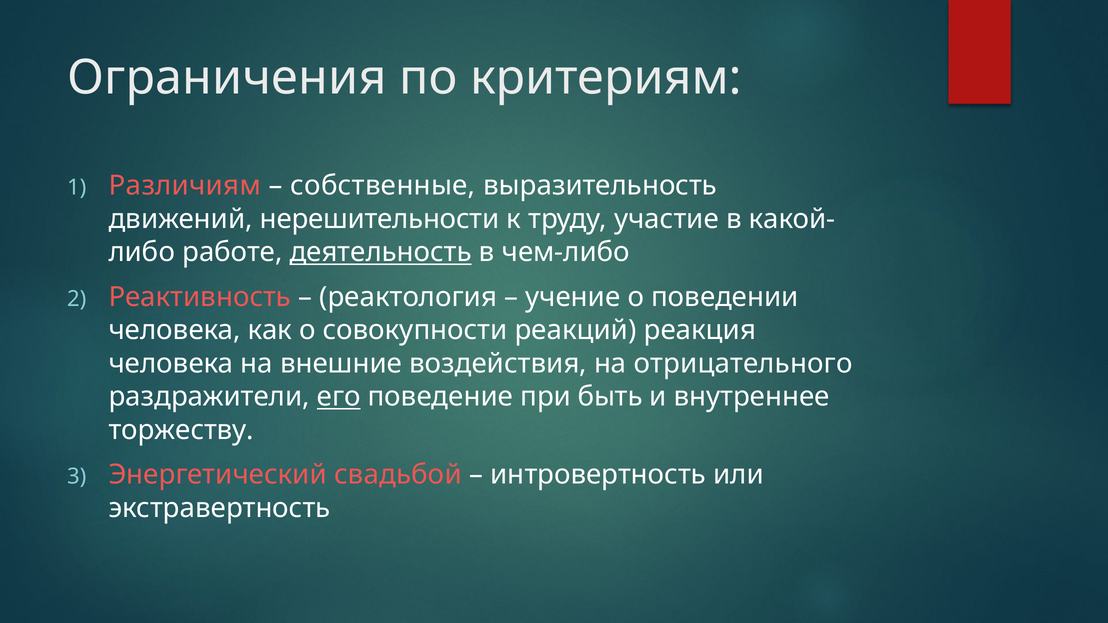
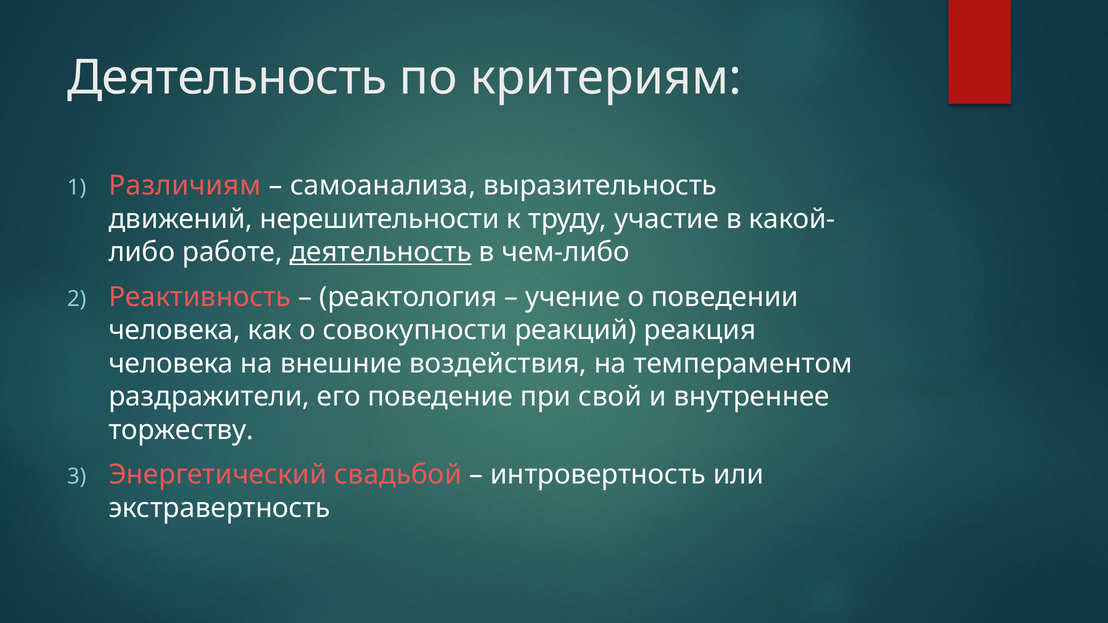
Ограничения: Ограничения -> Деятельность (227, 78)
собственные: собственные -> самоанализа (383, 186)
отрицательного: отрицательного -> темпераментом (743, 364)
его underline: present -> none (339, 397)
быть: быть -> свой (610, 397)
